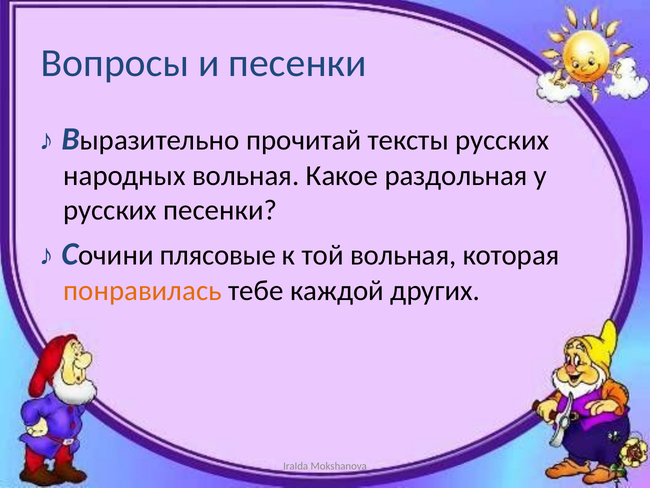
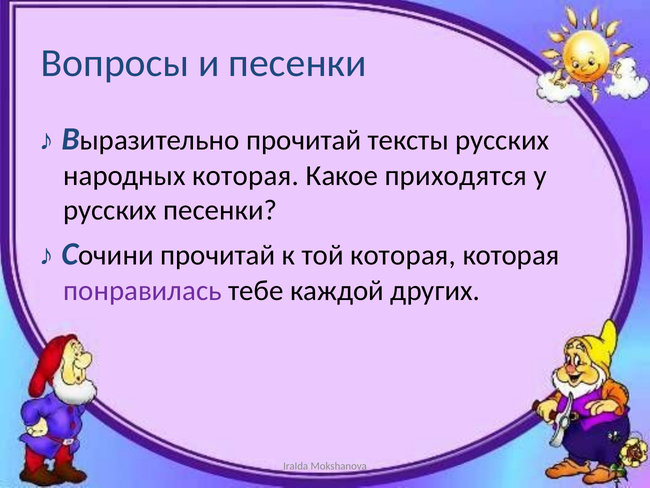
народных вольная: вольная -> которая (246, 175)
раздольная: раздольная -> приходятся (456, 175)
плясовые: плясовые -> прочитай (218, 255)
той вольная: вольная -> которая (403, 255)
понравилась colour: orange -> purple (143, 290)
